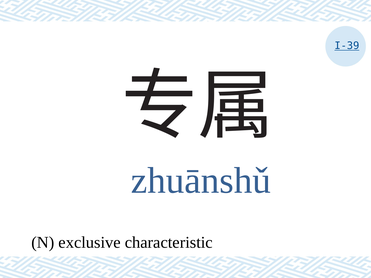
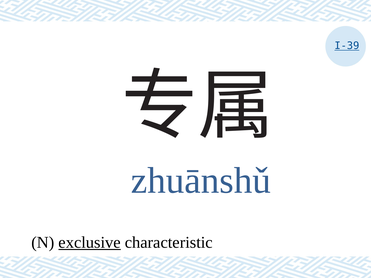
exclusive underline: none -> present (90, 243)
